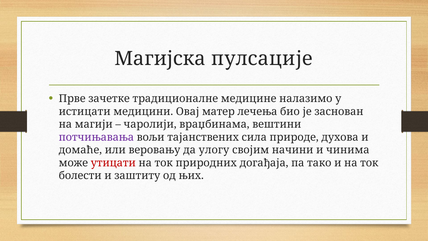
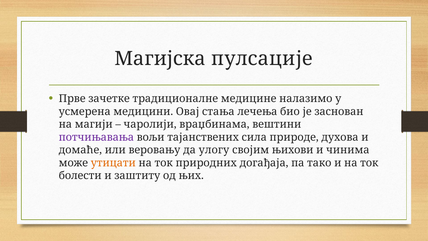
истицати: истицати -> усмерена (85, 111)
матер: матер -> стања (218, 111)
начини: начини -> њихови (293, 150)
утицати colour: red -> orange (113, 163)
